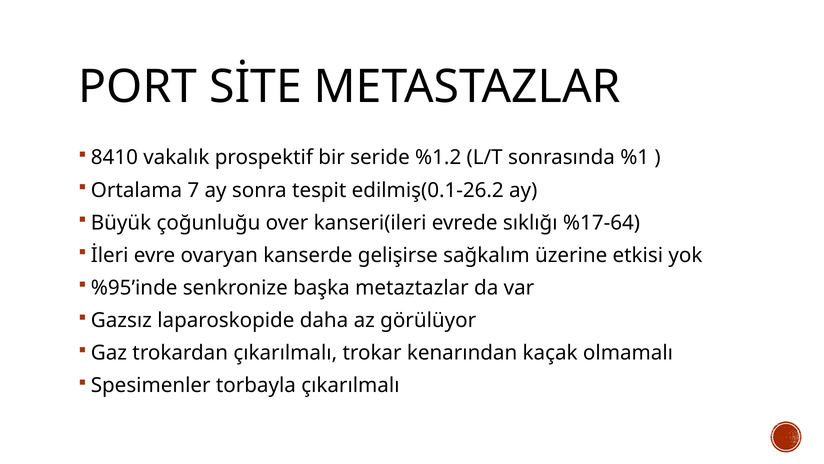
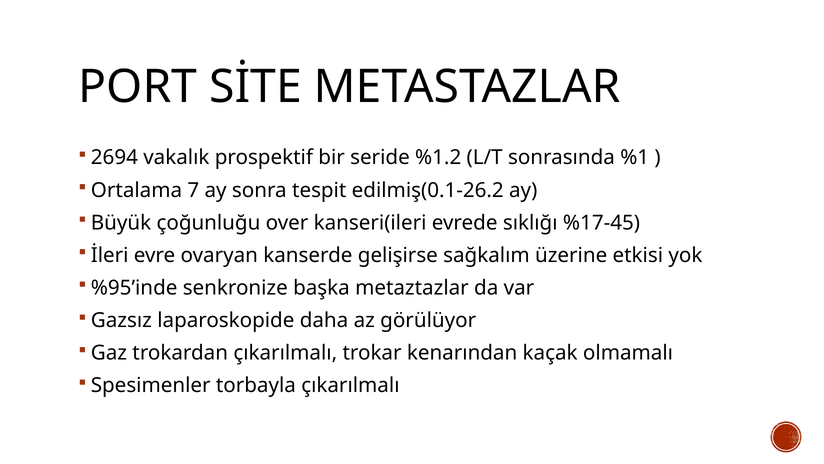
8410: 8410 -> 2694 (114, 157)
%17-64: %17-64 -> %17-45 (602, 223)
